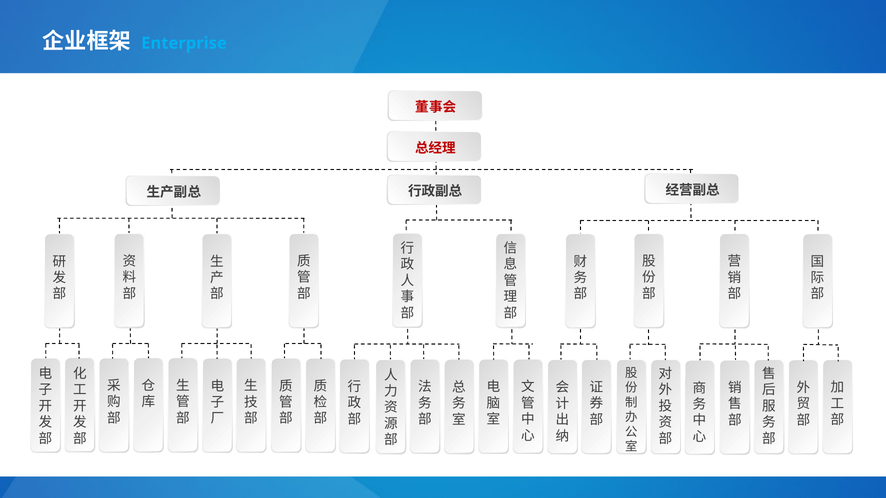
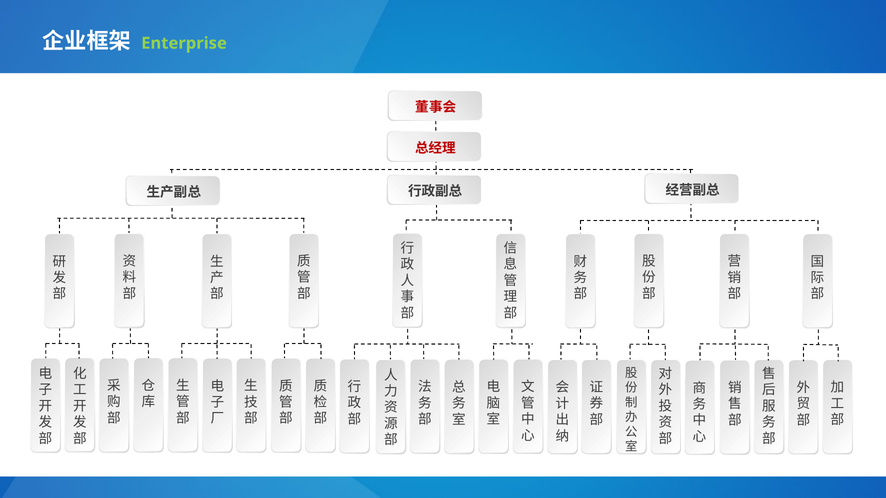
Enterprise colour: light blue -> light green (184, 43)
